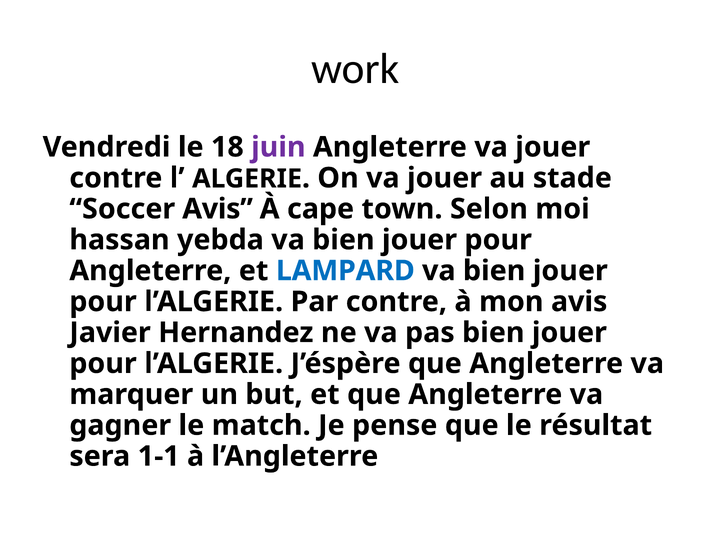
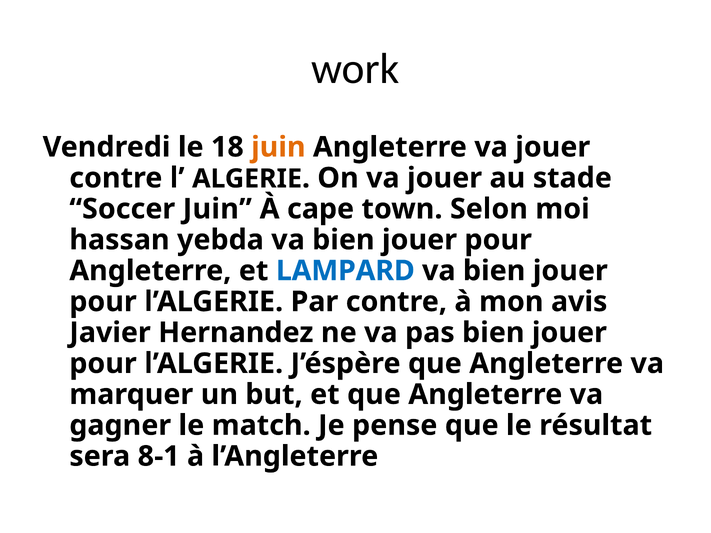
juin colour: purple -> orange (278, 147)
Soccer Avis: Avis -> Juin (217, 209)
1-1: 1-1 -> 8-1 (159, 456)
